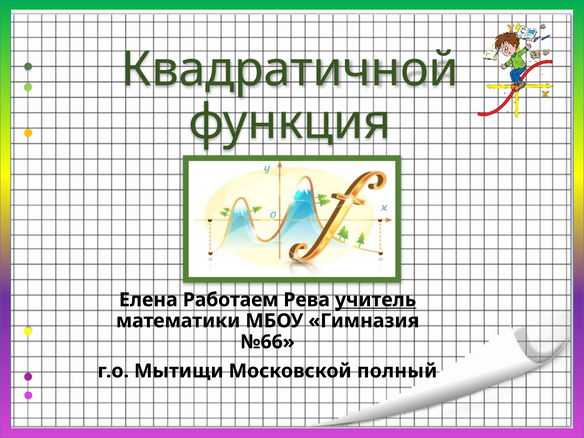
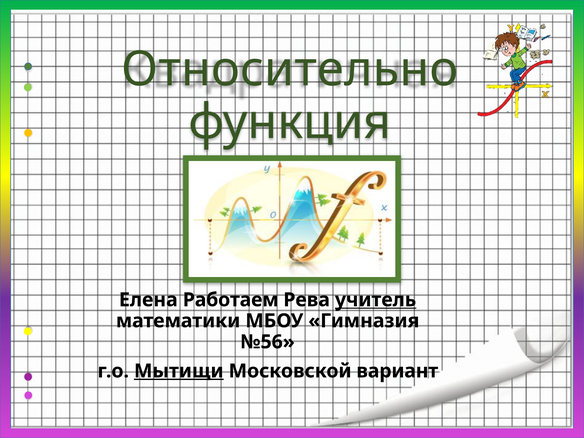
Квадратичной: Квадратичной -> Относительно (290, 69)
№66: №66 -> №56 (268, 342)
Мытищи underline: none -> present (179, 371)
полный: полный -> вариант (397, 371)
